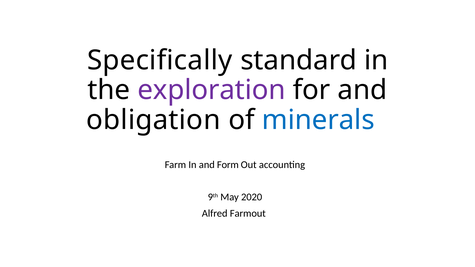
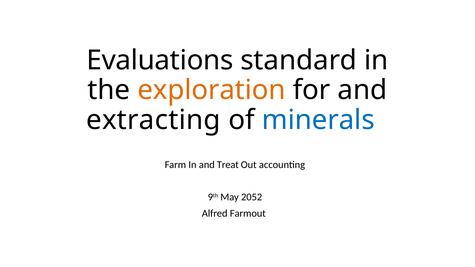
Specifically: Specifically -> Evaluations (160, 60)
exploration colour: purple -> orange (211, 90)
obligation: obligation -> extracting (153, 120)
Form: Form -> Treat (228, 165)
2020: 2020 -> 2052 (252, 197)
